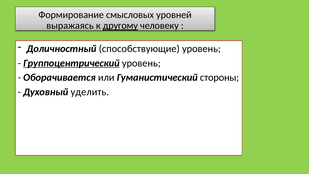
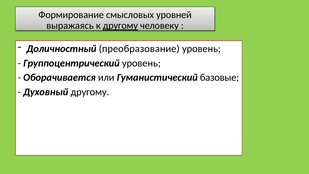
способствующие: способствующие -> преобразование (139, 49)
Группоцентрический underline: present -> none (71, 63)
стороны: стороны -> базовые (219, 77)
Духовный уделить: уделить -> другому (90, 92)
